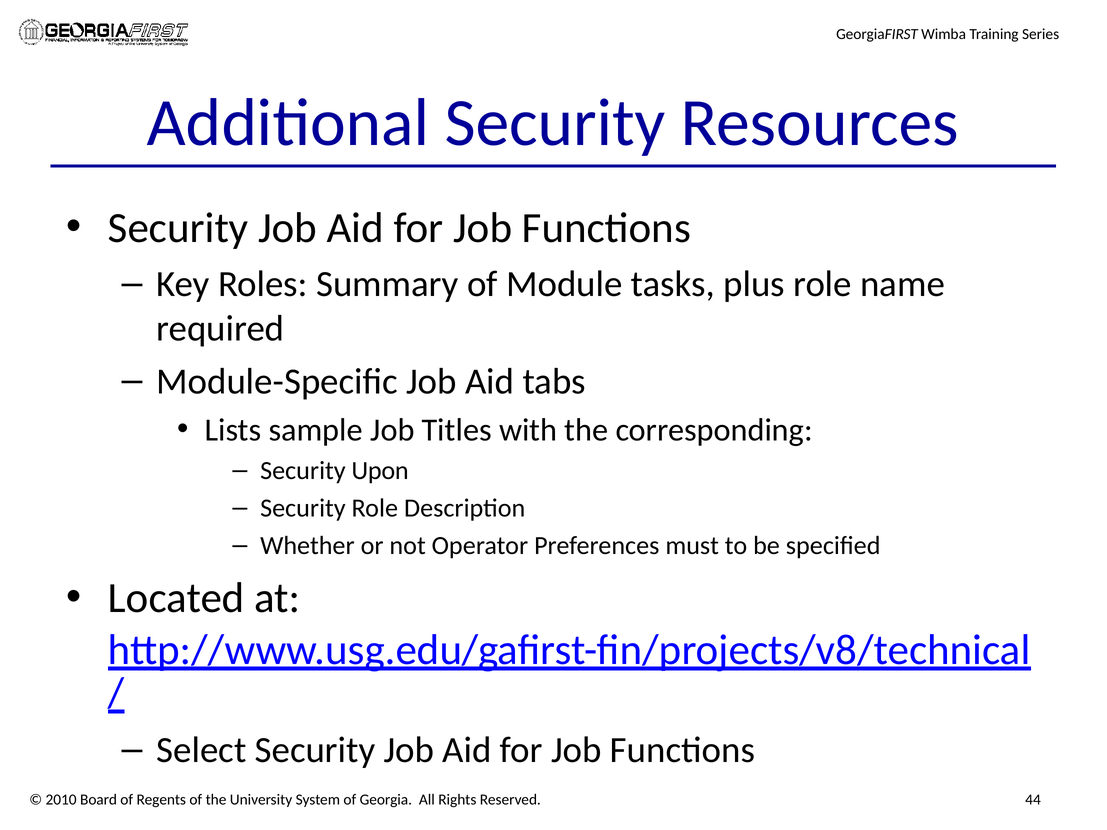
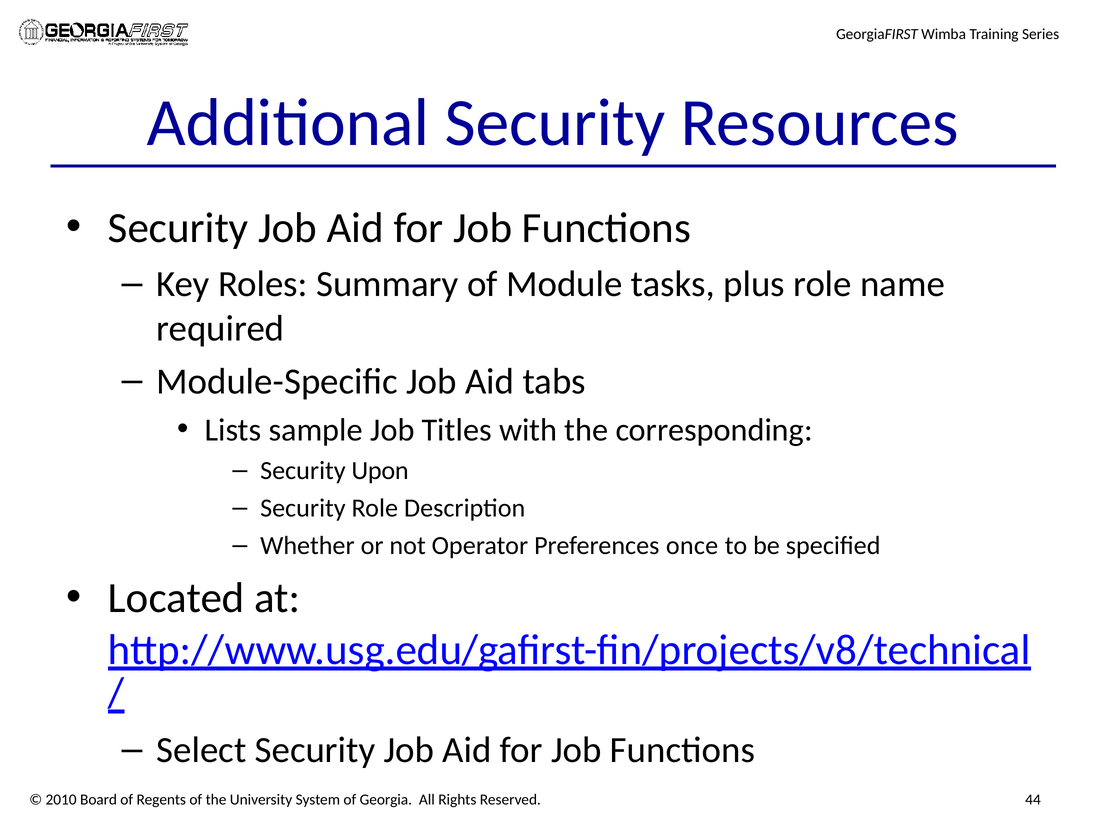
must: must -> once (692, 546)
